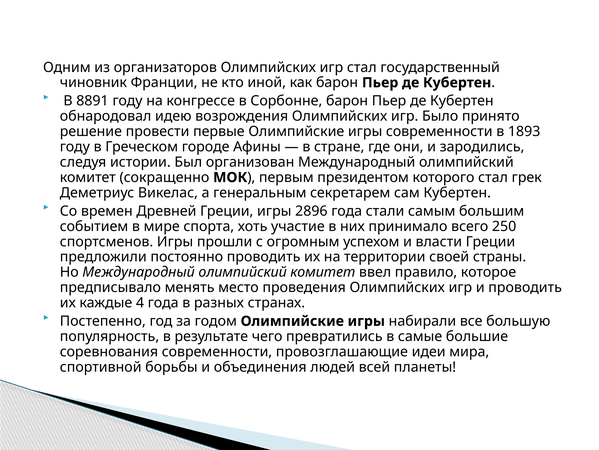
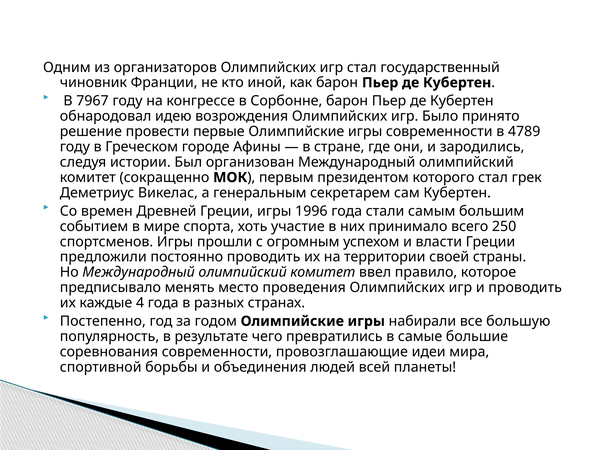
8891: 8891 -> 7967 (92, 101)
1893: 1893 -> 4789 (524, 131)
2896: 2896 -> 1996 (311, 211)
